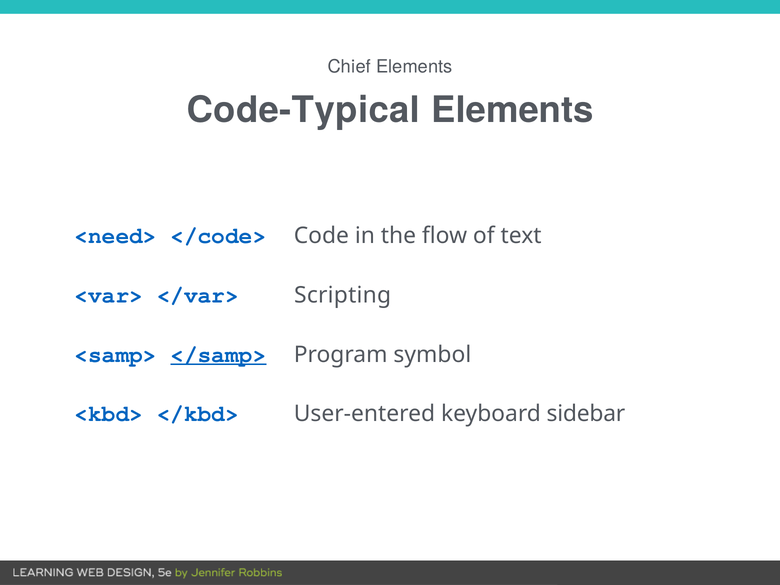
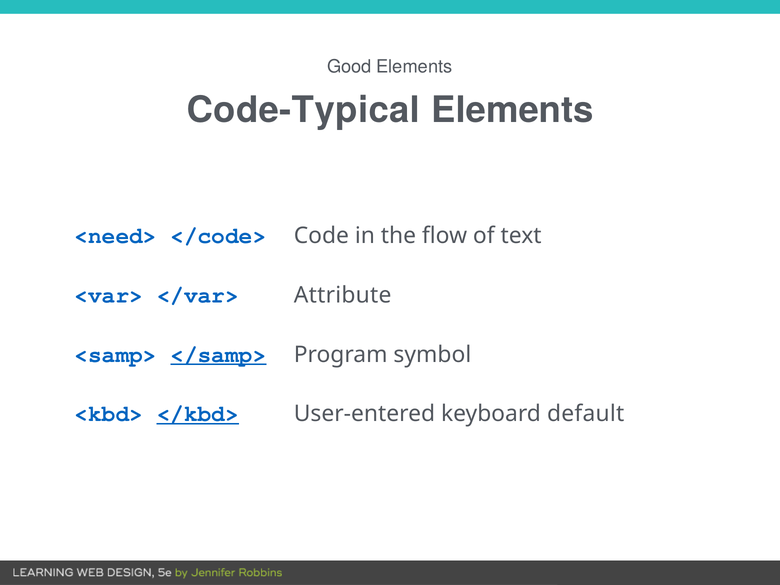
Chief: Chief -> Good (349, 67)
Scripting: Scripting -> Attribute (343, 295)
</kbd> underline: none -> present (198, 414)
sidebar: sidebar -> default (586, 414)
